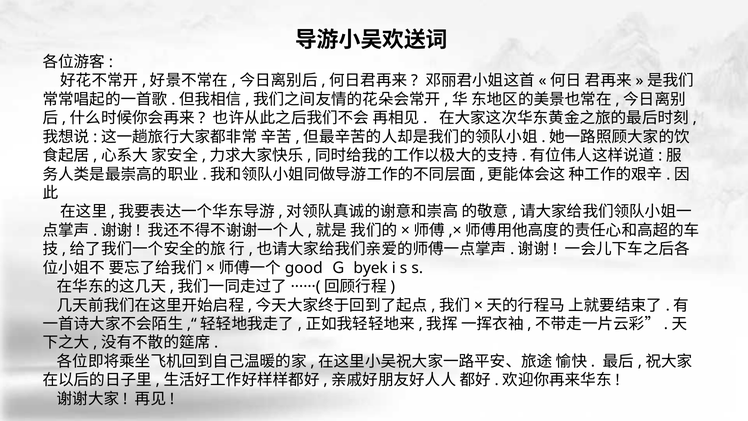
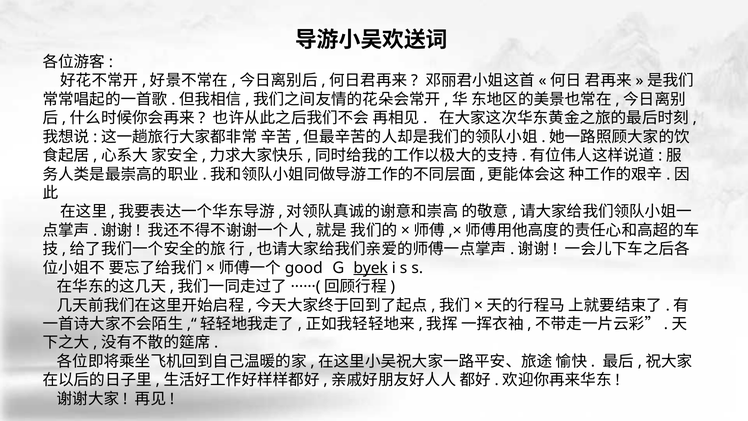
byek underline: none -> present (371, 268)
